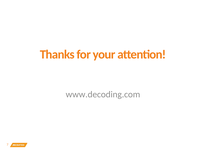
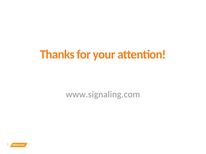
www.decoding.com: www.decoding.com -> www.signaling.com (103, 95)
